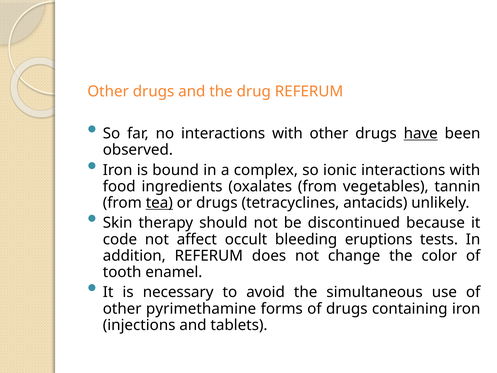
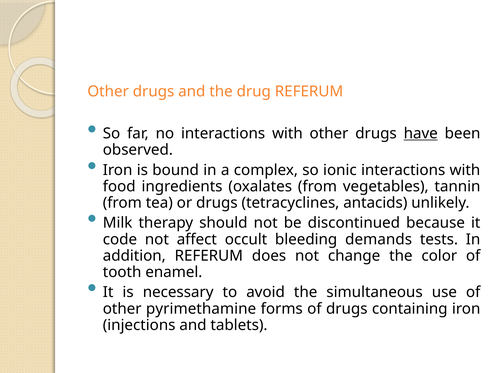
tea underline: present -> none (159, 203)
Skin: Skin -> Milk (118, 223)
eruptions: eruptions -> demands (379, 239)
